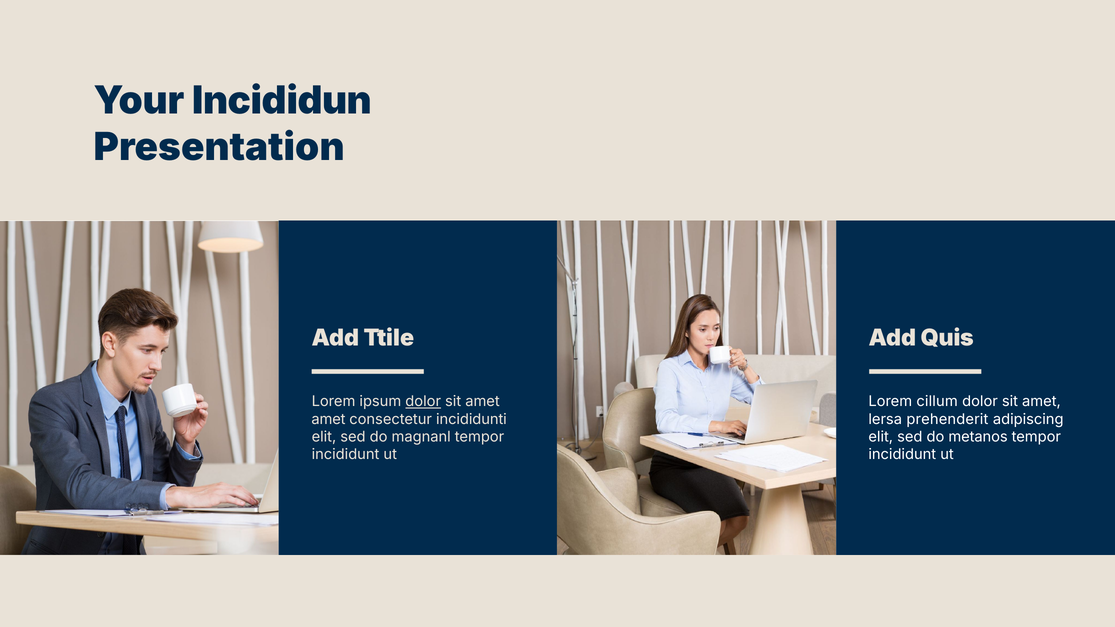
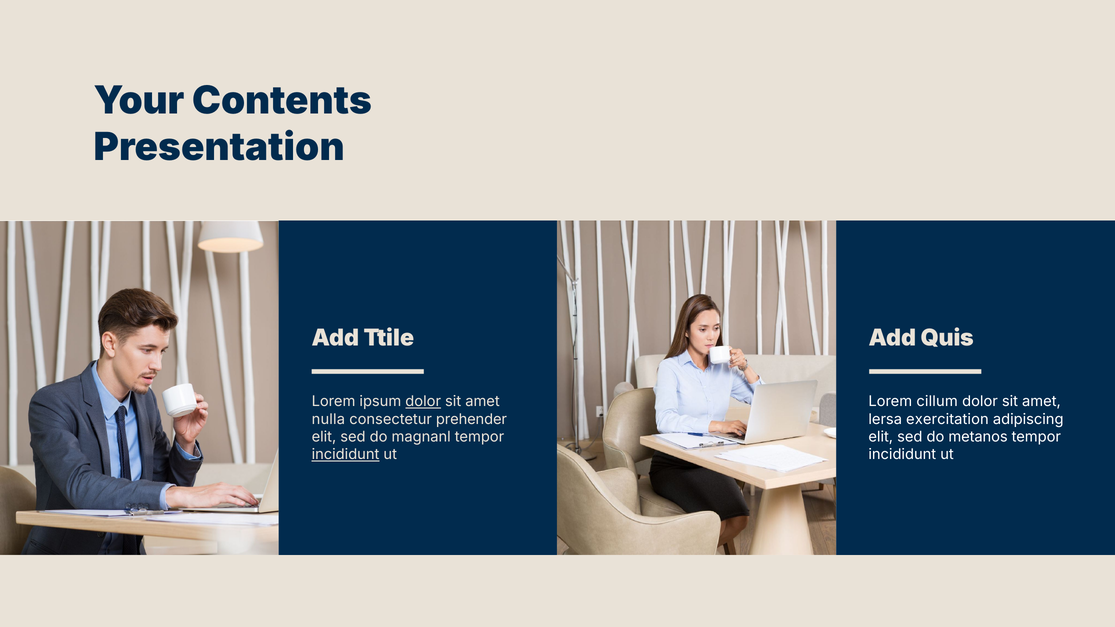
Incididun: Incididun -> Contents (282, 101)
amet: amet -> nulla (328, 419)
incididunti: incididunti -> prehender (471, 419)
prehenderit: prehenderit -> exercitation (947, 419)
incididunt underline: none -> present (345, 455)
